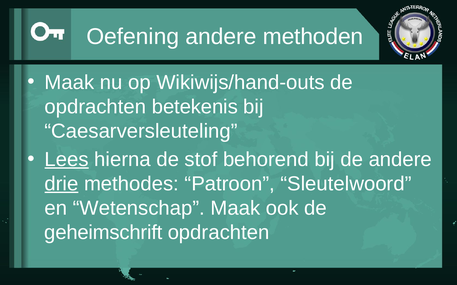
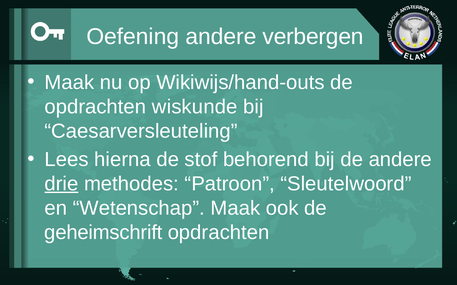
methoden: methoden -> verbergen (313, 37)
betekenis: betekenis -> wiskunde (195, 107)
Lees underline: present -> none (67, 160)
